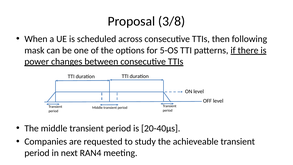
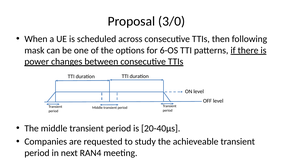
3/8: 3/8 -> 3/0 (172, 21)
5-OS: 5-OS -> 6-OS (169, 50)
